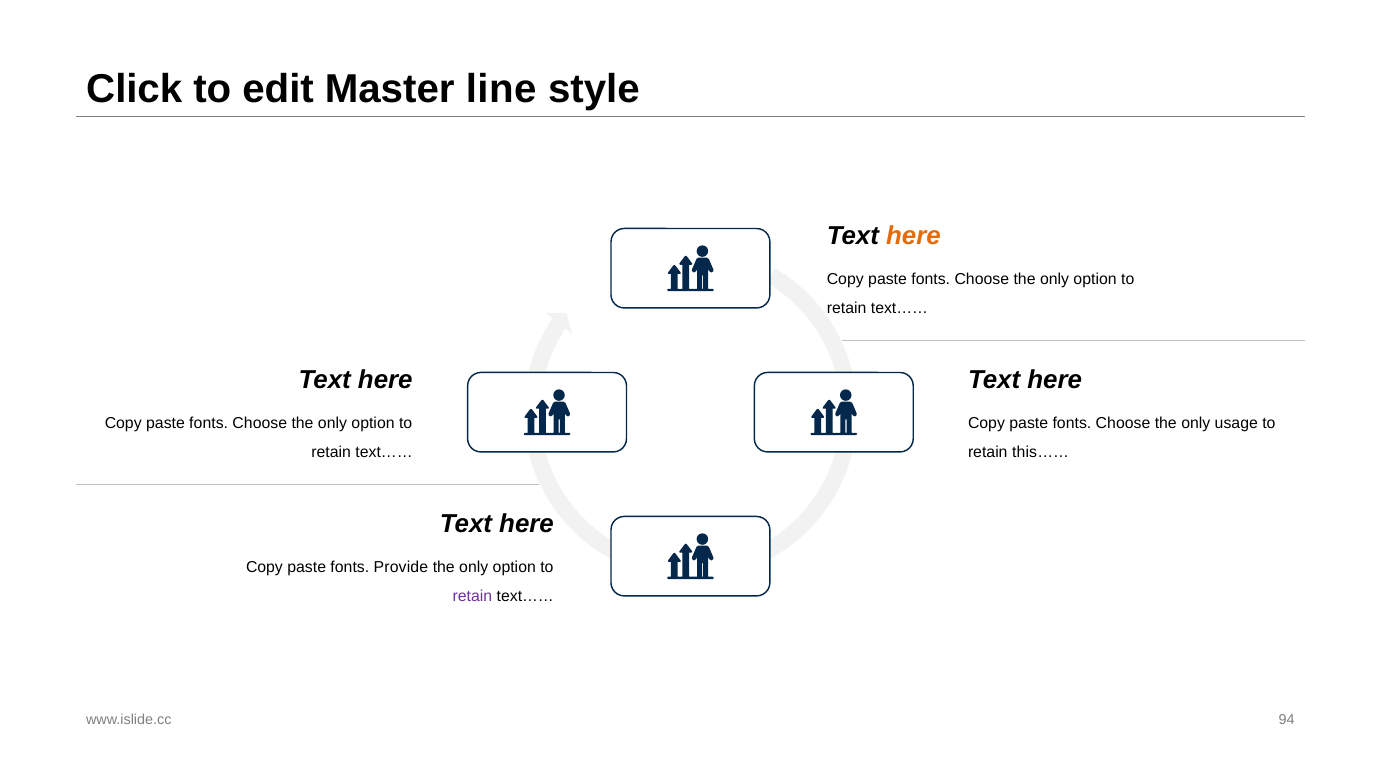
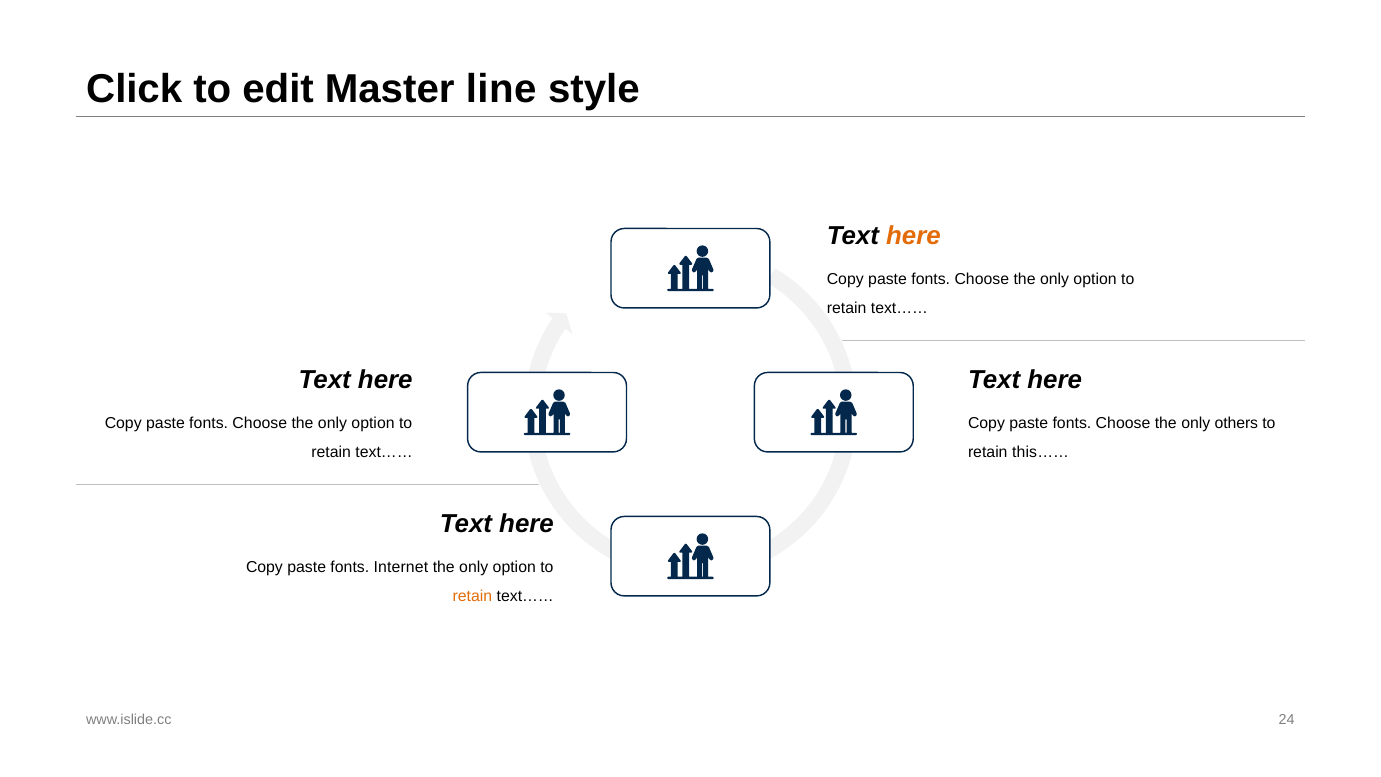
usage: usage -> others (1236, 423)
Provide: Provide -> Internet (401, 567)
retain colour: purple -> orange (472, 596)
94: 94 -> 24 (1287, 720)
